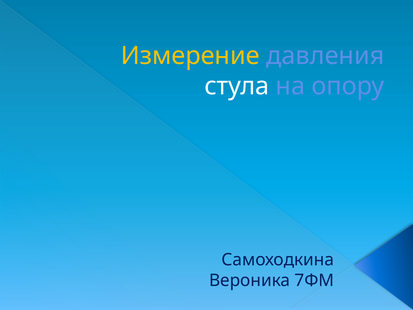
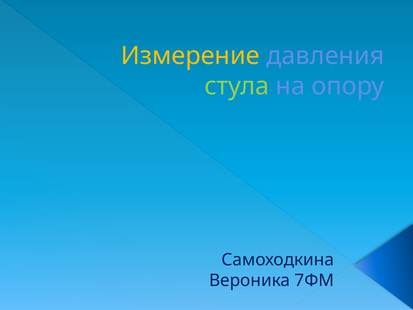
стула colour: white -> light green (237, 86)
